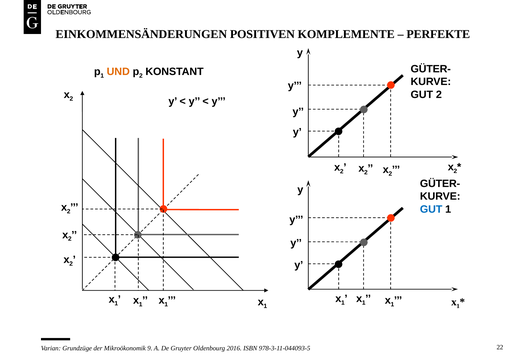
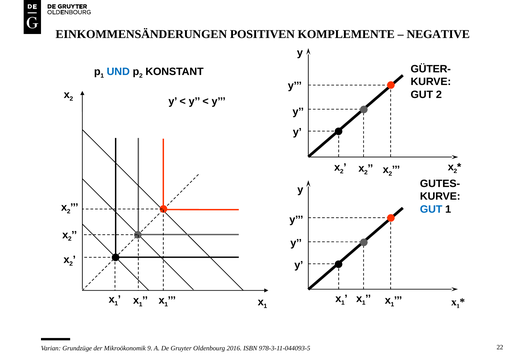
PERFEKTE: PERFEKTE -> NEGATIVE (438, 34)
UND colour: orange -> blue (118, 72)
GÜTER-: GÜTER- -> GUTES- (440, 184)
